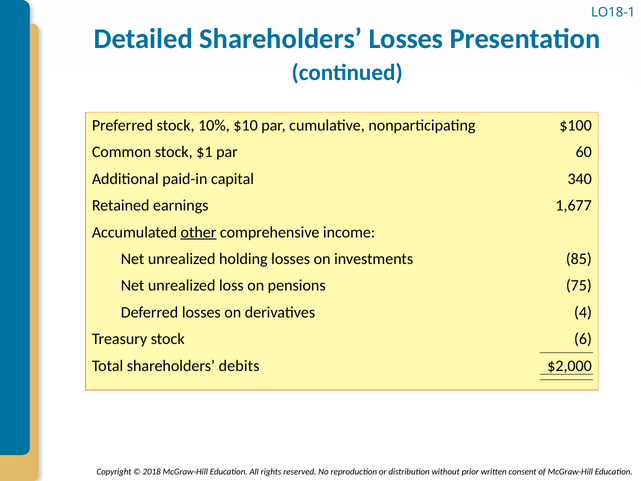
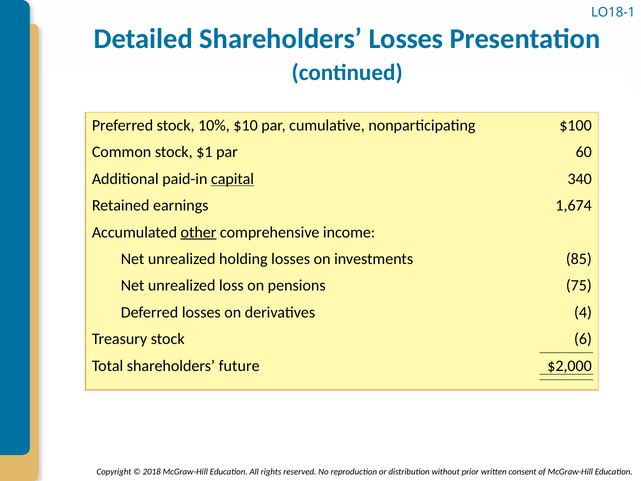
capital underline: none -> present (233, 179)
1,677: 1,677 -> 1,674 (574, 205)
debits: debits -> future (239, 366)
